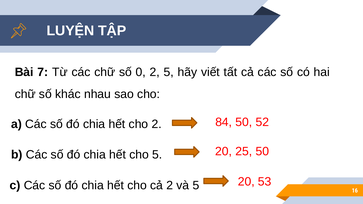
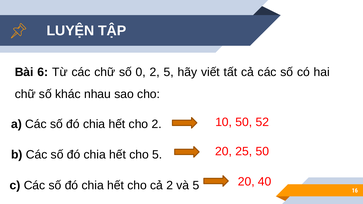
7: 7 -> 6 (43, 72)
84: 84 -> 10 (224, 122)
53: 53 -> 40 (265, 182)
